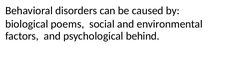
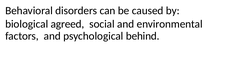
poems: poems -> agreed (68, 24)
